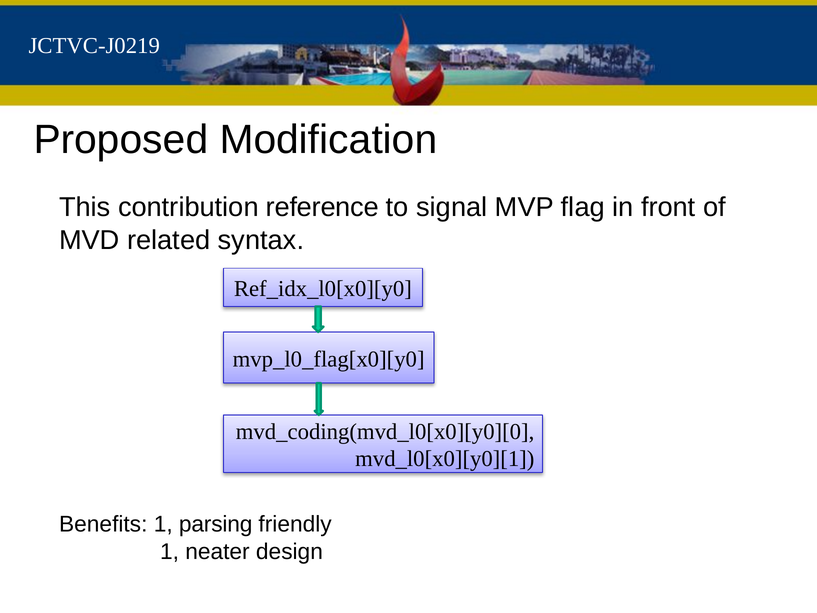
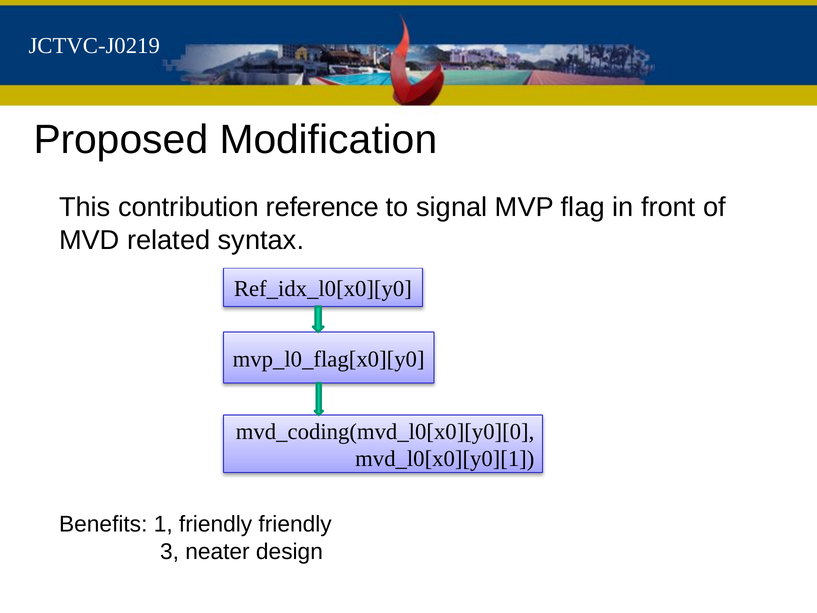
1 parsing: parsing -> friendly (216, 524)
1: 1 -> 3 (170, 551)
